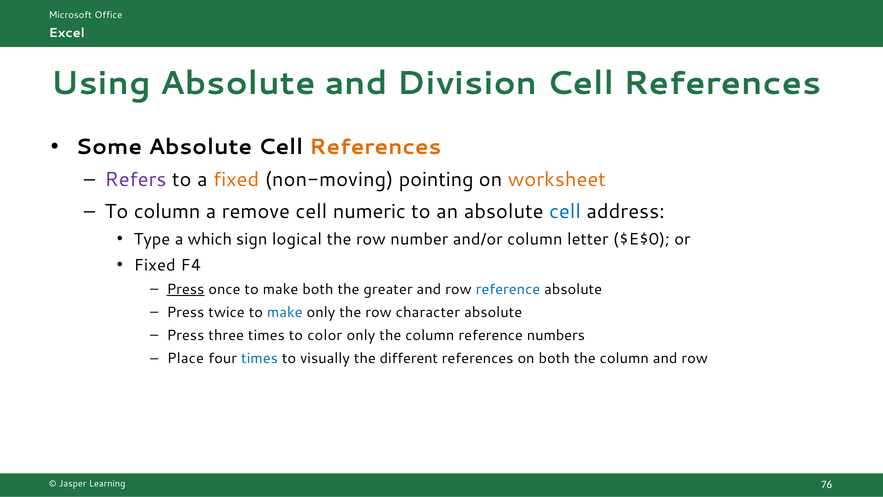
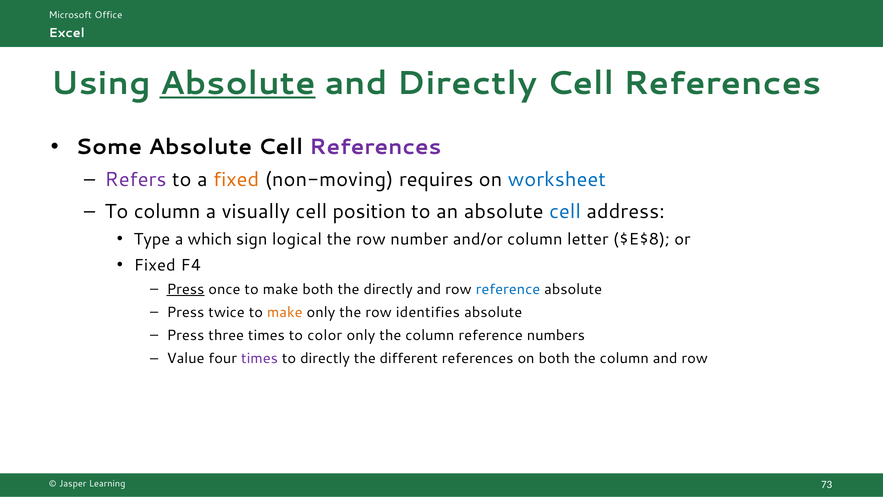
Absolute underline: none -> present (238, 83)
and Division: Division -> Directly (467, 83)
References colour: orange -> purple (375, 147)
pointing: pointing -> requires (436, 180)
worksheet colour: orange -> blue (557, 180)
remove: remove -> visually (256, 211)
numeric: numeric -> position (369, 211)
$E$0: $E$0 -> $E$8 (641, 239)
the greater: greater -> directly (388, 289)
make colour: blue -> orange (285, 312)
character: character -> identifies (428, 312)
Place: Place -> Value (186, 358)
times colour: blue -> purple (260, 358)
to visually: visually -> directly (325, 358)
76: 76 -> 73 (827, 484)
